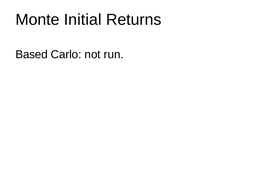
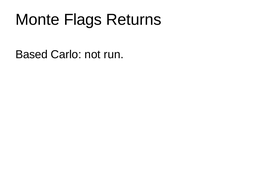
Initial: Initial -> Flags (83, 20)
